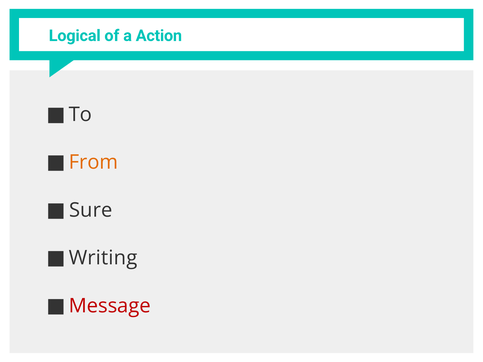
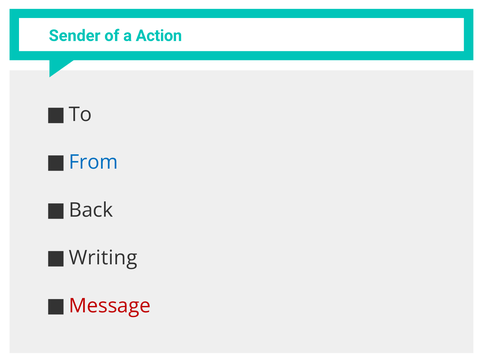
Logical: Logical -> Sender (75, 36)
From colour: orange -> blue (93, 162)
Sure: Sure -> Back (91, 210)
